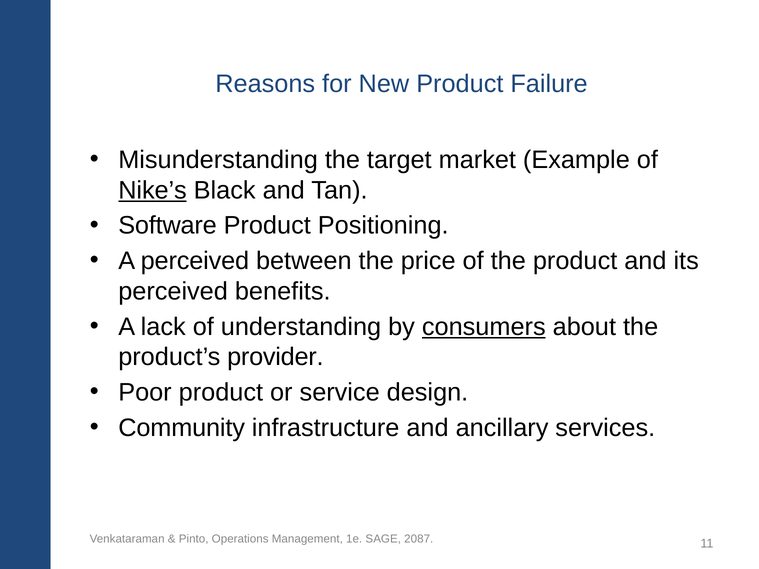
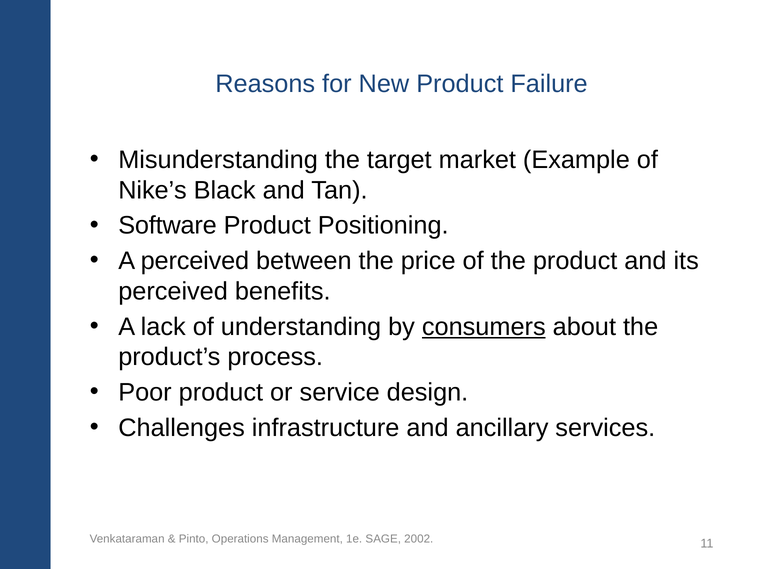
Nike’s underline: present -> none (153, 190)
provider: provider -> process (275, 357)
Community: Community -> Challenges (182, 428)
2087: 2087 -> 2002 (419, 539)
